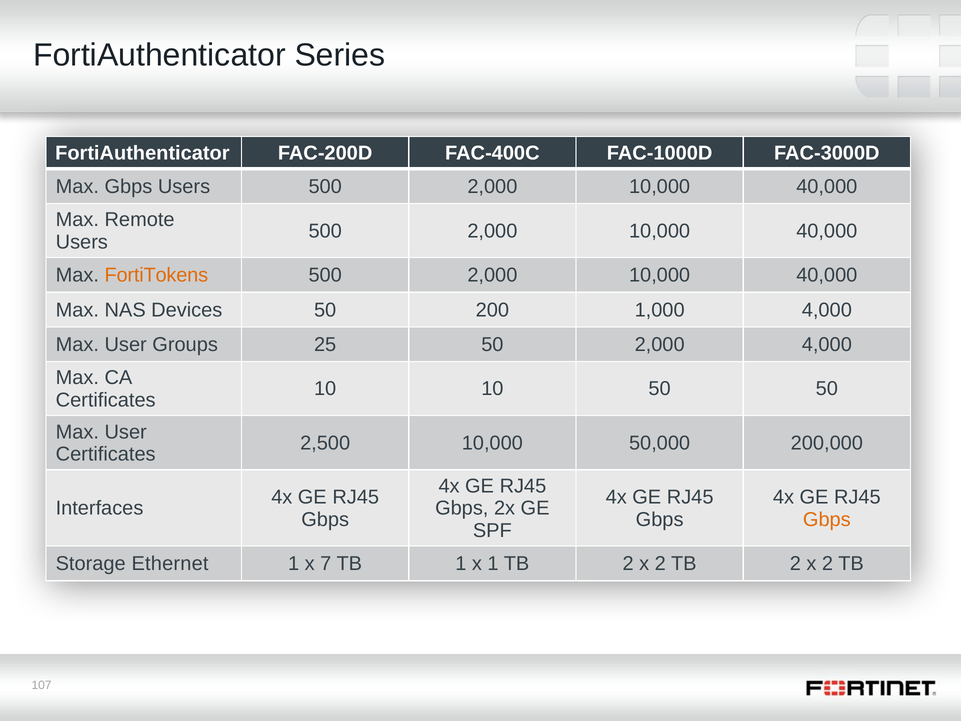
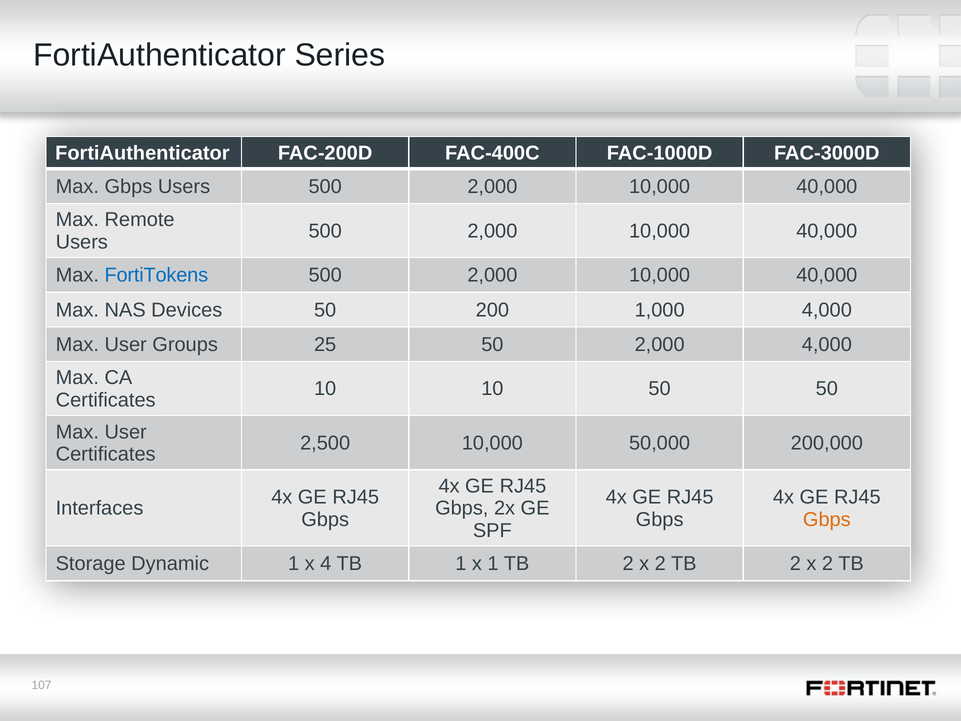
FortiTokens colour: orange -> blue (156, 275)
Ethernet: Ethernet -> Dynamic (170, 564)
7: 7 -> 4 (326, 564)
